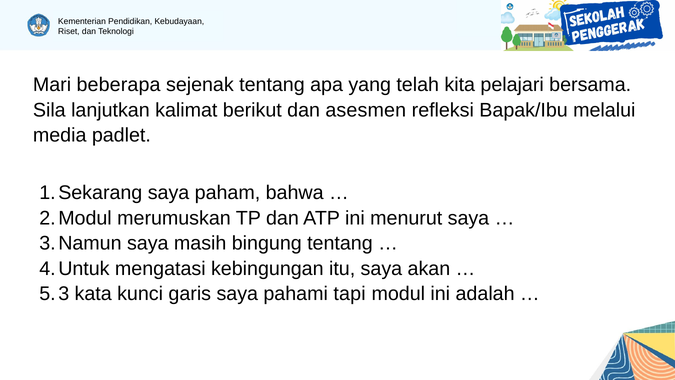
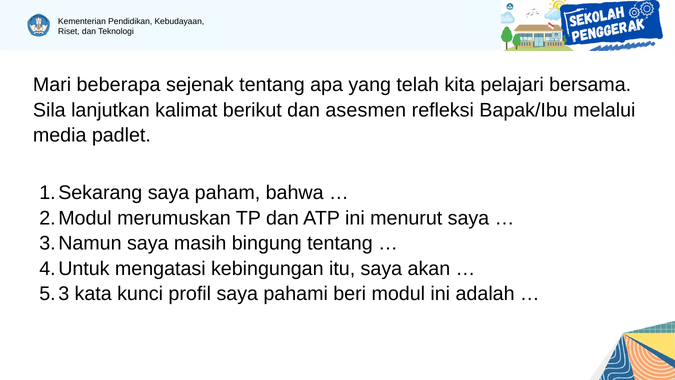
garis: garis -> profil (190, 294)
tapi: tapi -> beri (350, 294)
